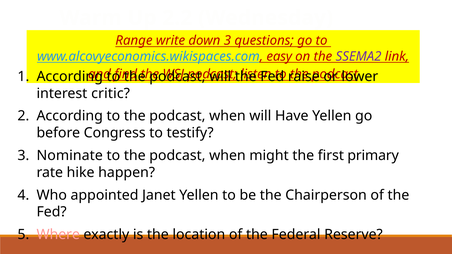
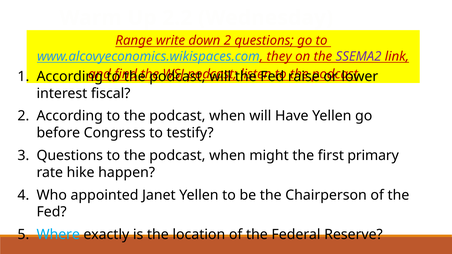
down 3: 3 -> 2 (227, 41)
easy: easy -> they (279, 56)
critic: critic -> fiscal (111, 94)
Nominate: Nominate -> Questions (70, 156)
Where colour: pink -> light blue (58, 235)
